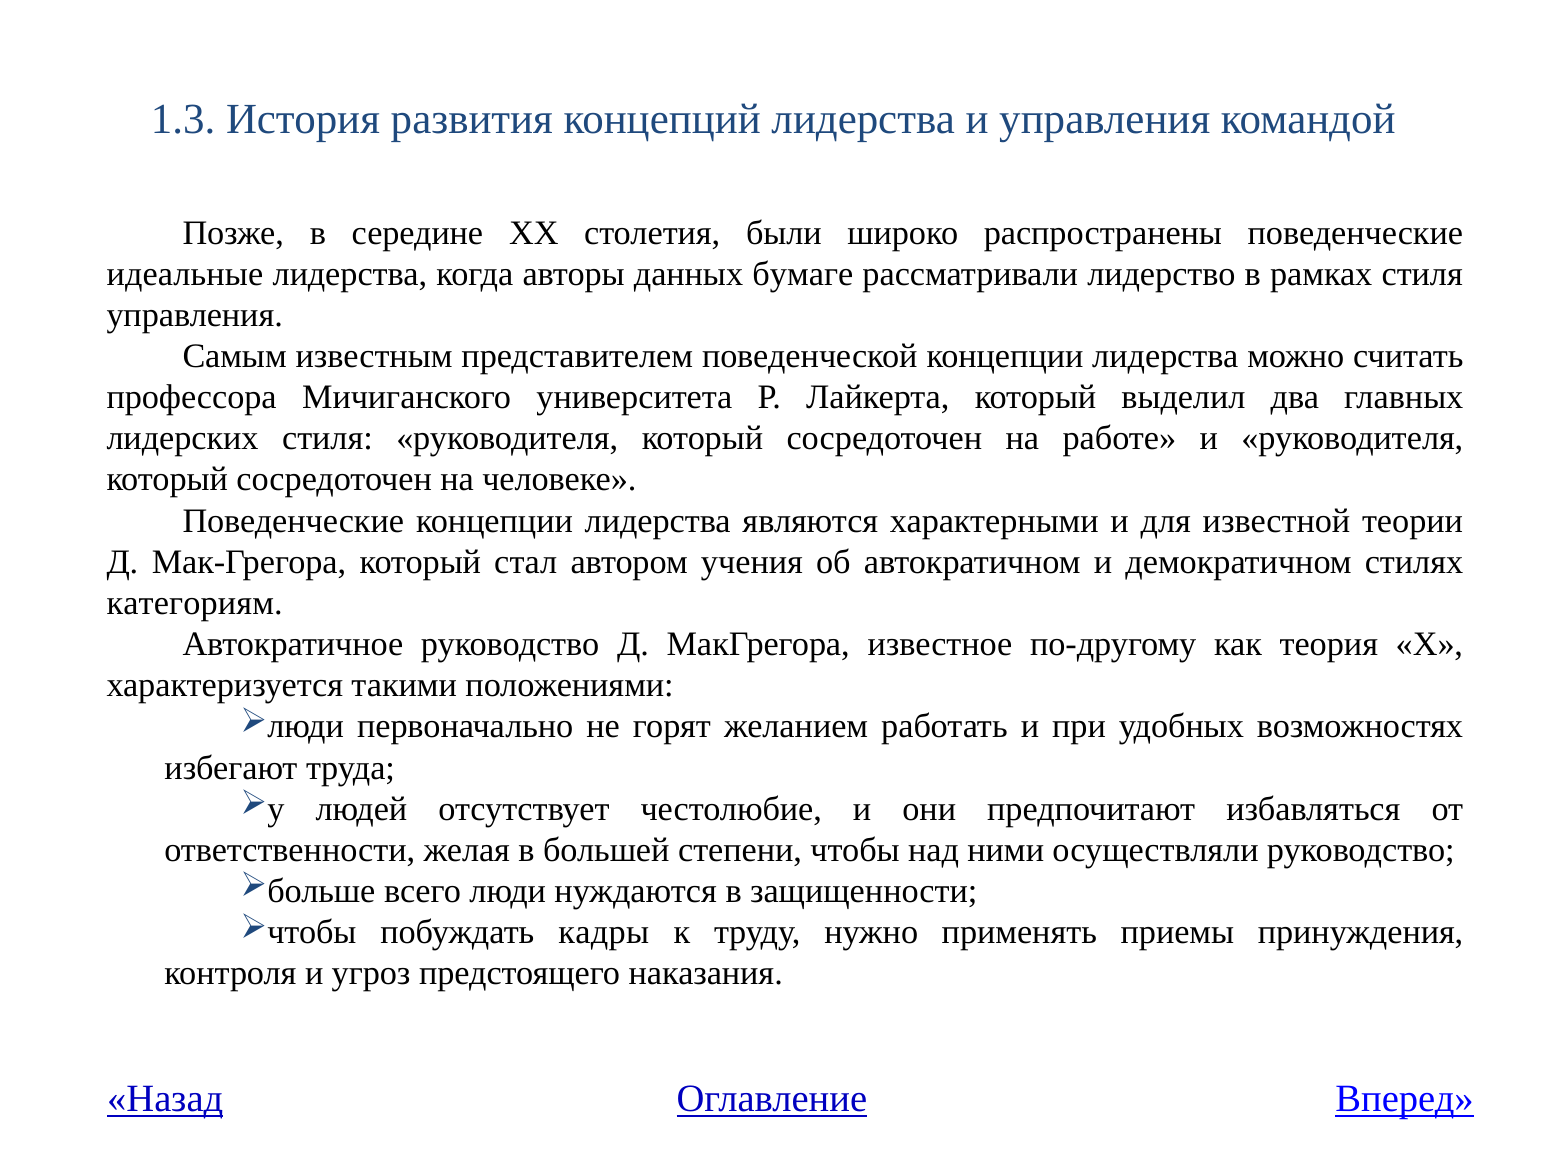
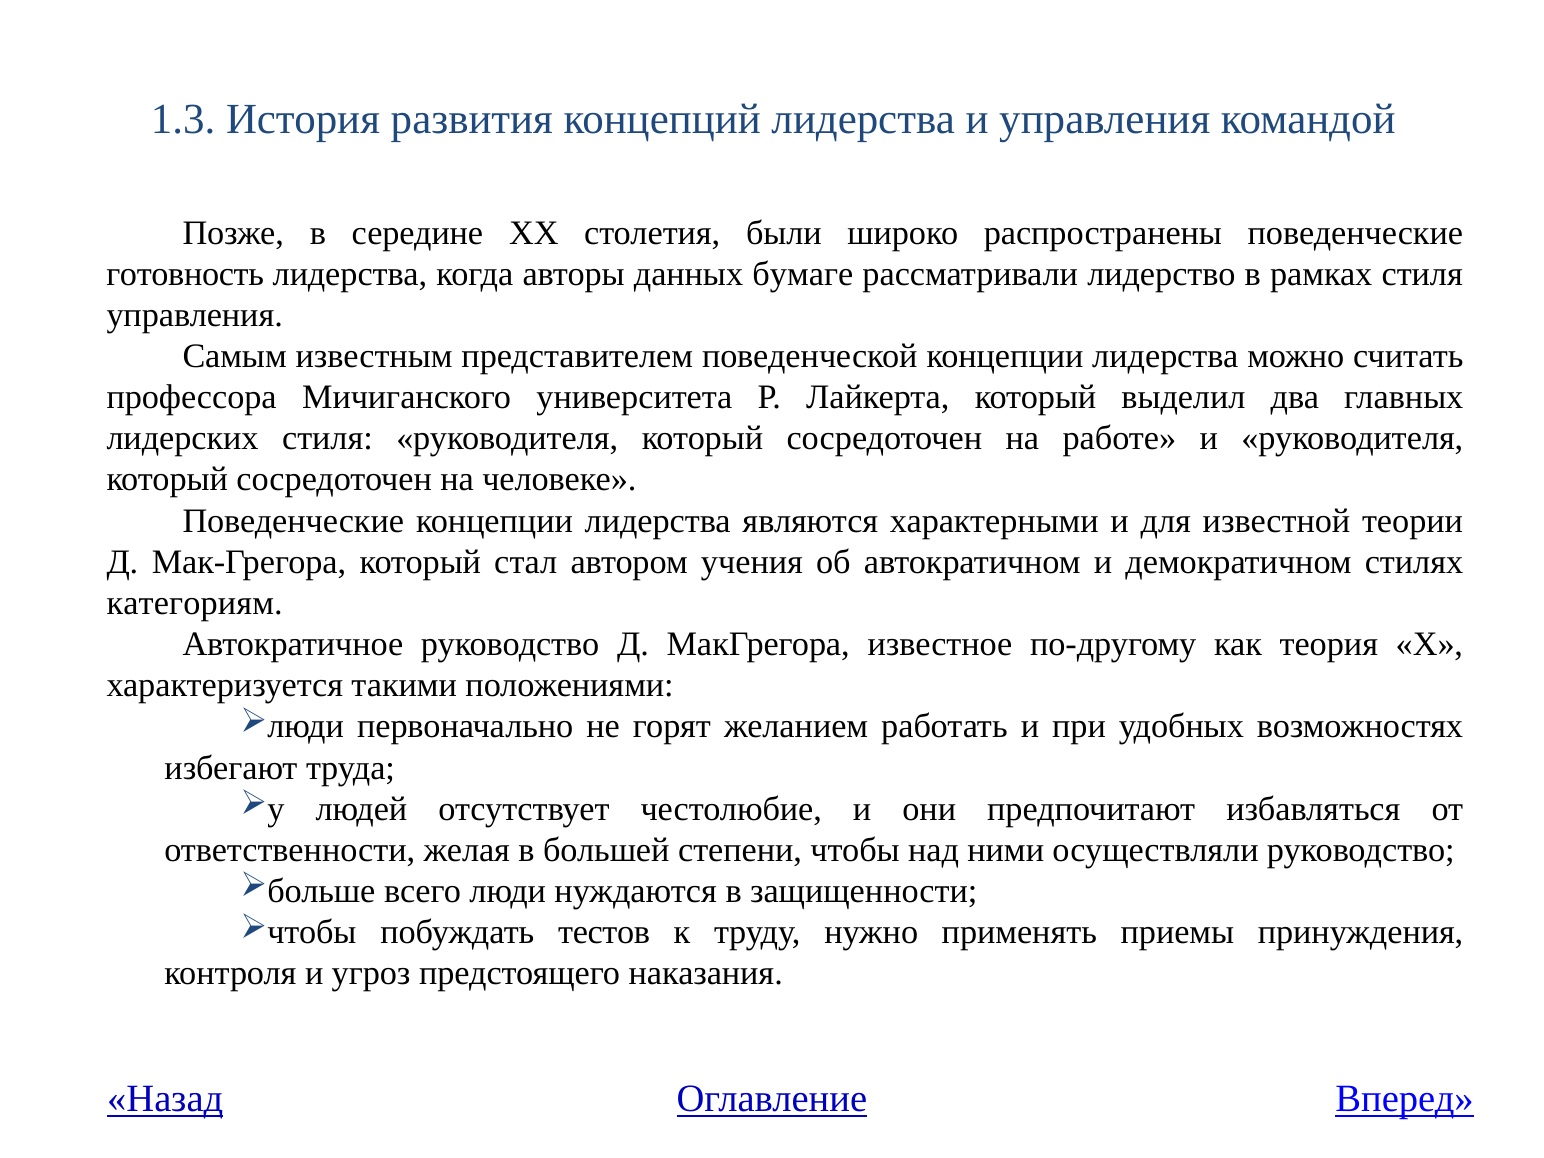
идеальные: идеальные -> готовность (185, 274)
кадры: кадры -> тестов (604, 932)
